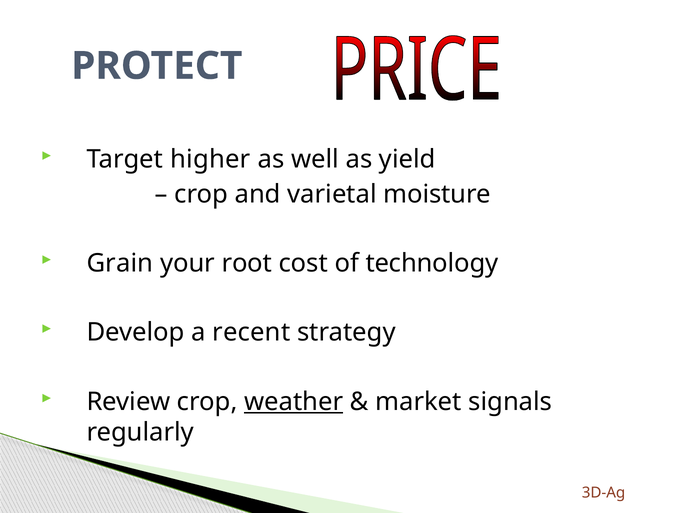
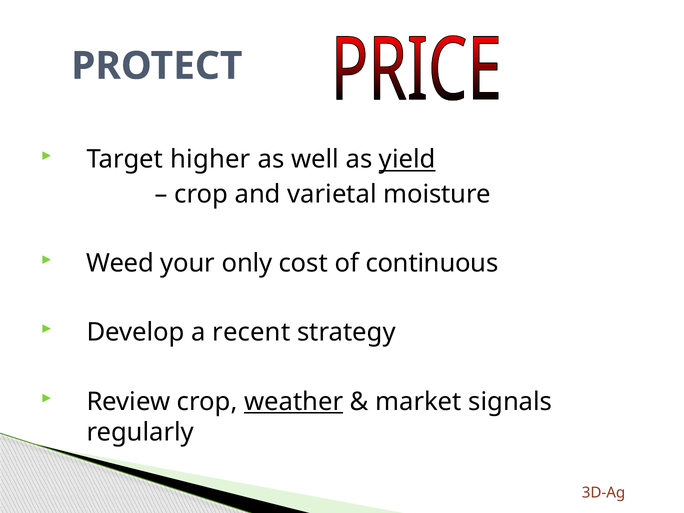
yield underline: none -> present (407, 159)
Grain: Grain -> Weed (120, 263)
root: root -> only (247, 263)
technology: technology -> continuous (432, 263)
